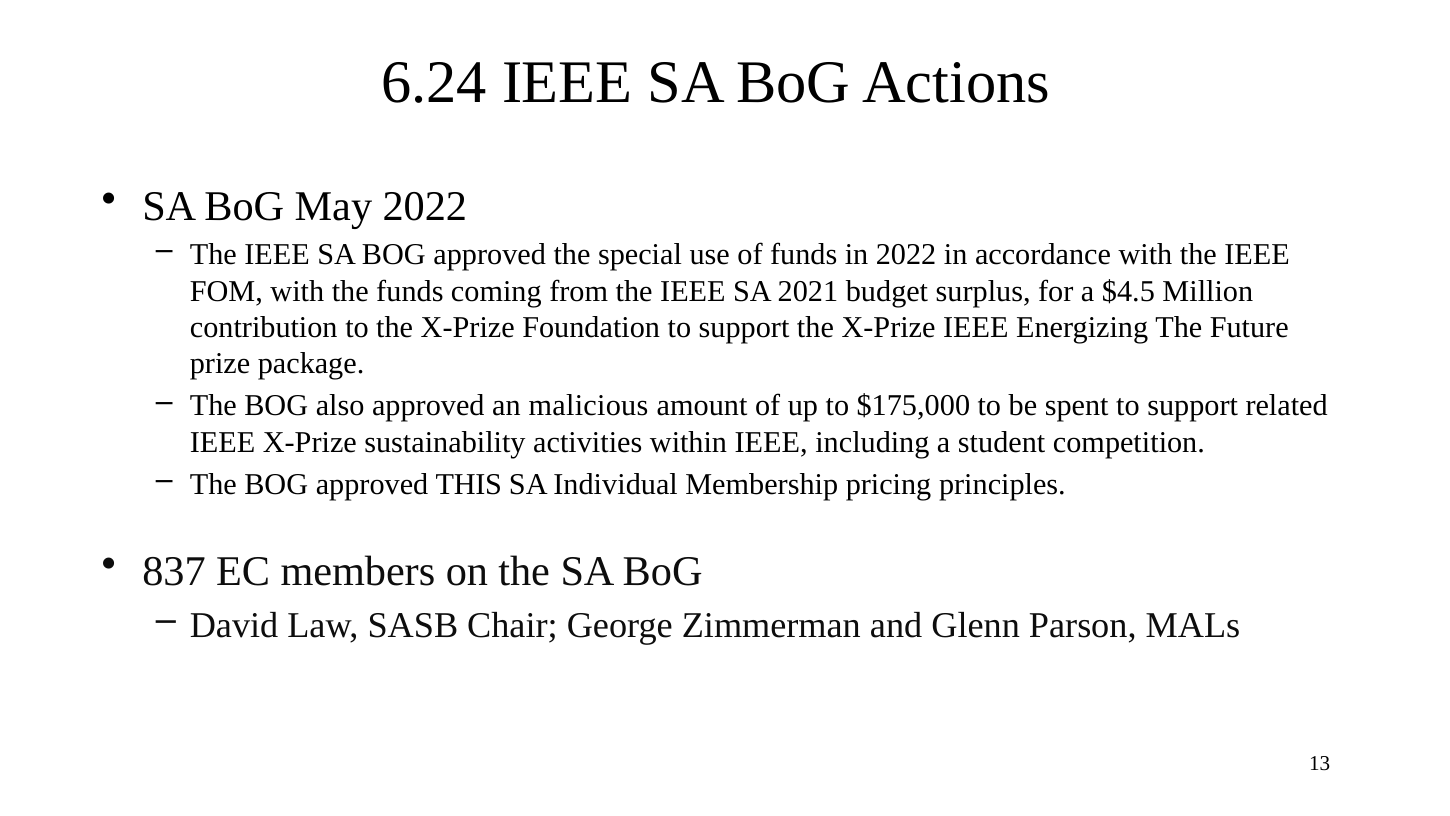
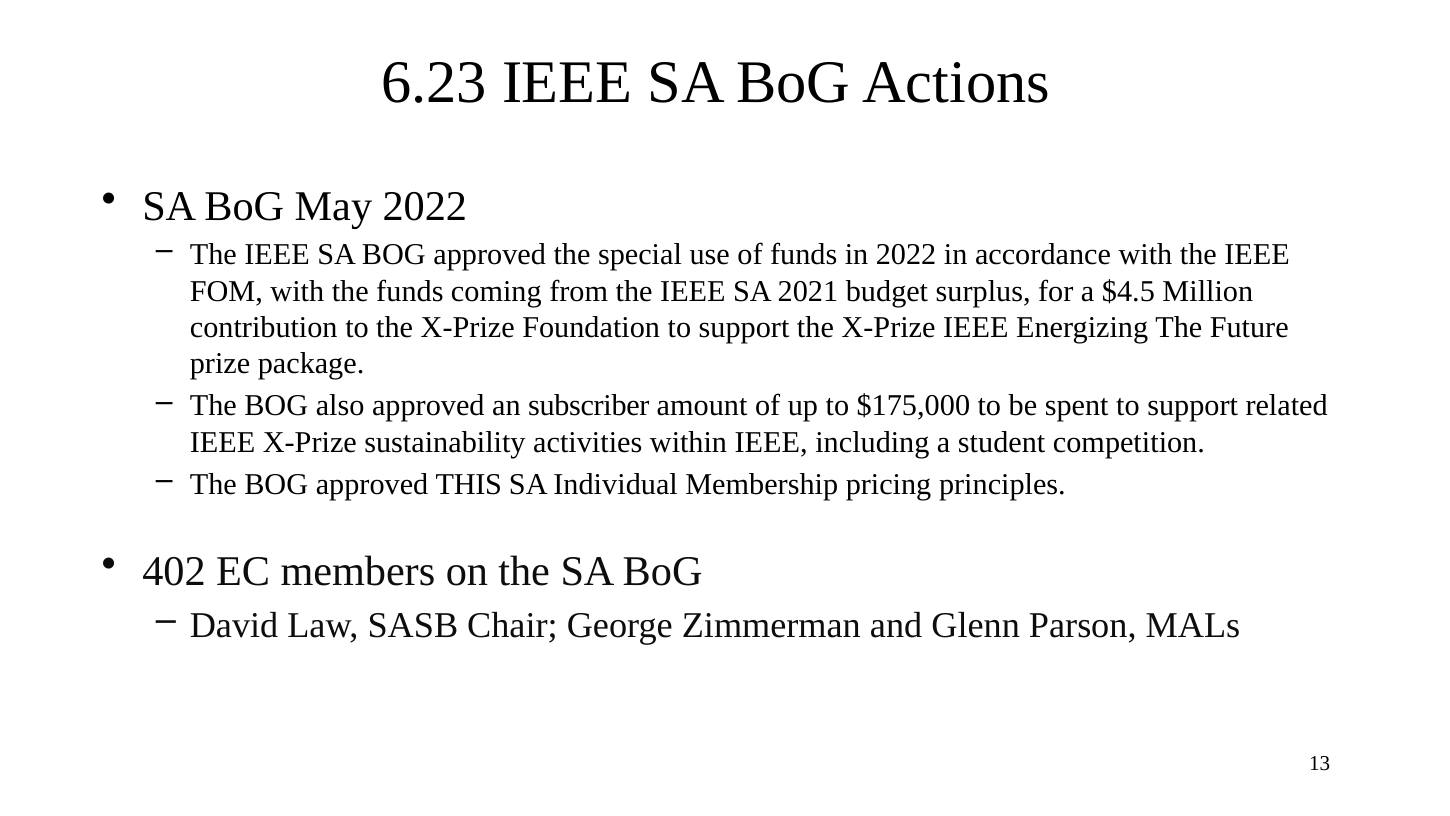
6.24: 6.24 -> 6.23 (434, 82)
malicious: malicious -> subscriber (589, 406)
837: 837 -> 402 (174, 571)
